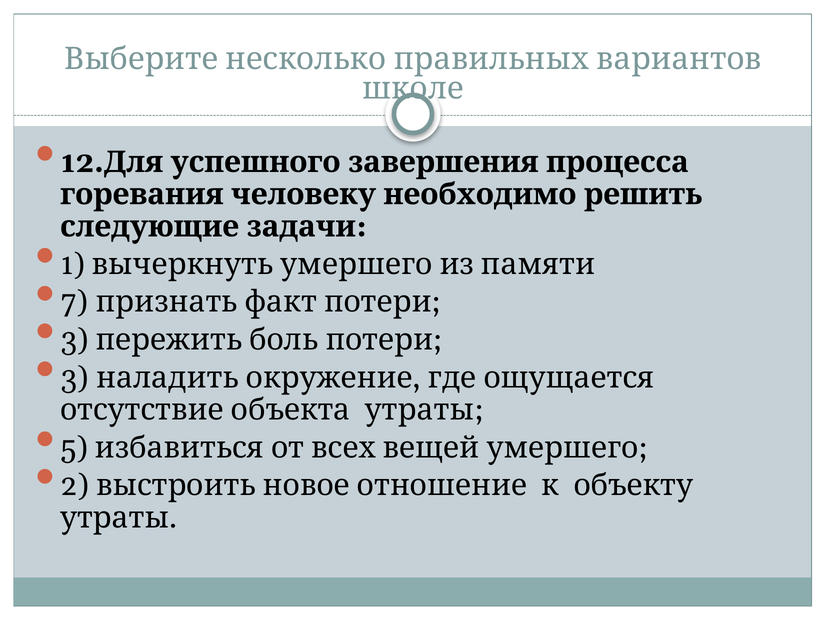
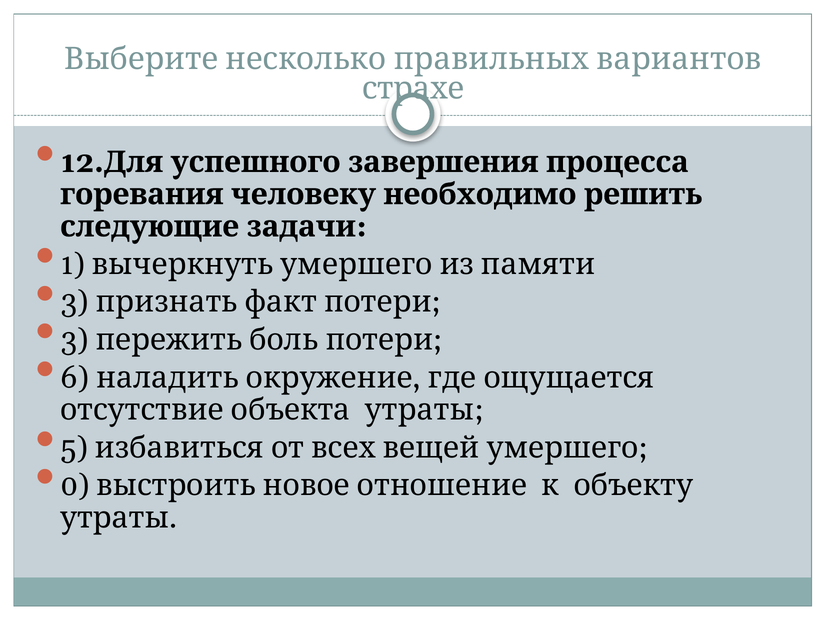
школе: школе -> страхе (413, 89)
7: 7 -> 3 (75, 302)
3: 3 -> 6 (75, 377)
2: 2 -> 0 (75, 485)
